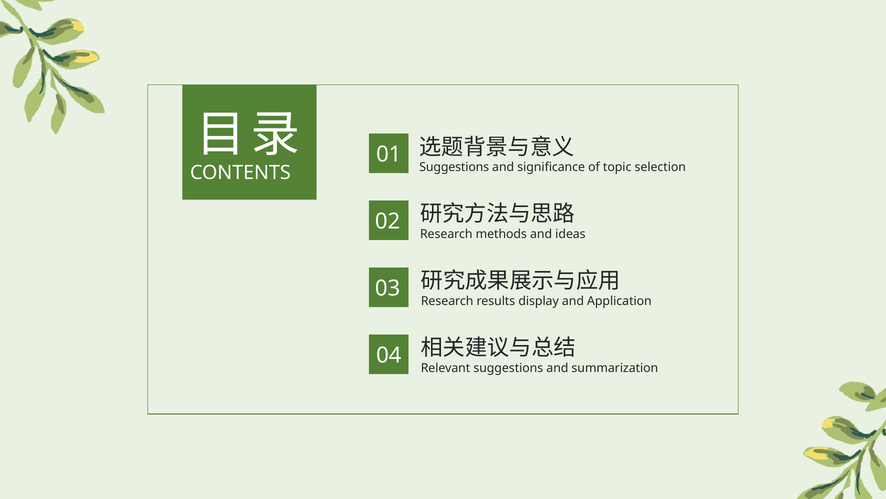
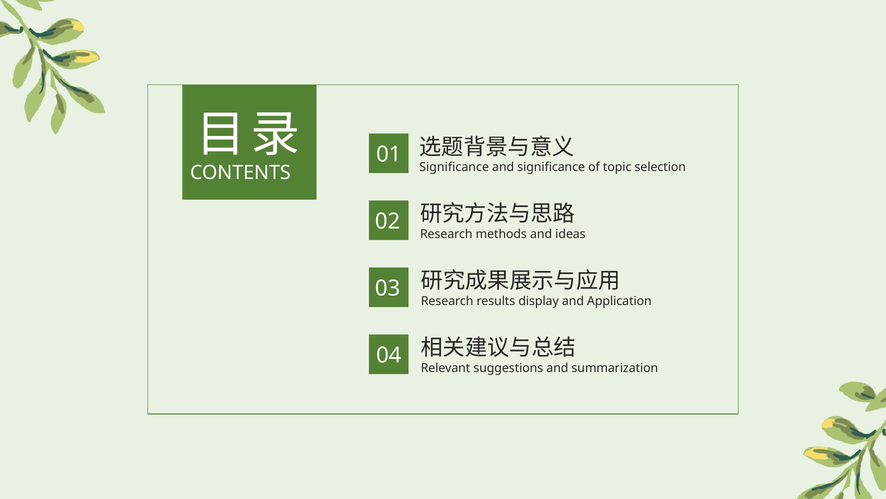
Suggestions: Suggestions -> Significance (454, 167)
